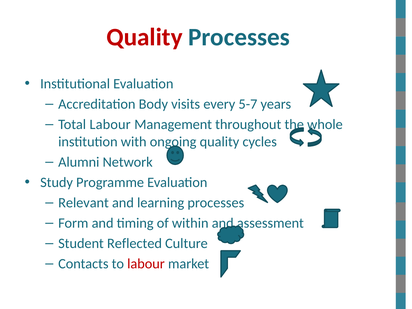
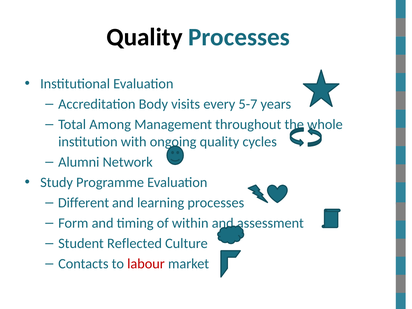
Quality colour: red -> black (145, 37)
Total Labour: Labour -> Among (110, 124)
Relevant: Relevant -> Different (84, 203)
